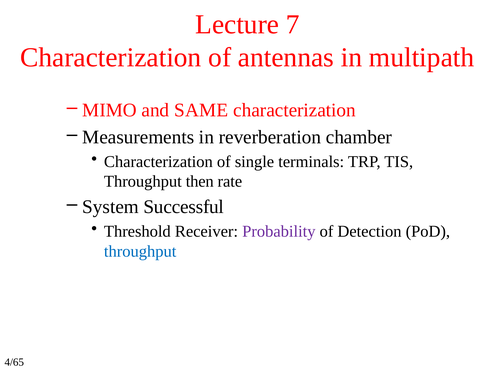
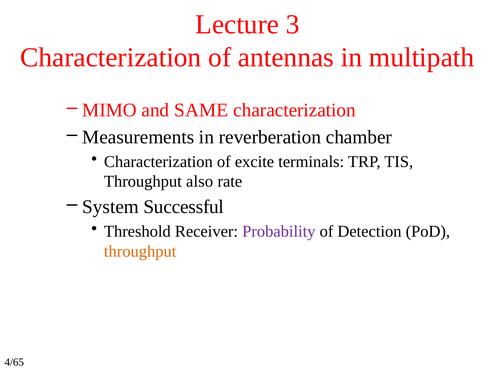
7: 7 -> 3 (293, 25)
single: single -> excite (254, 162)
then: then -> also (200, 182)
throughput colour: blue -> orange (140, 251)
